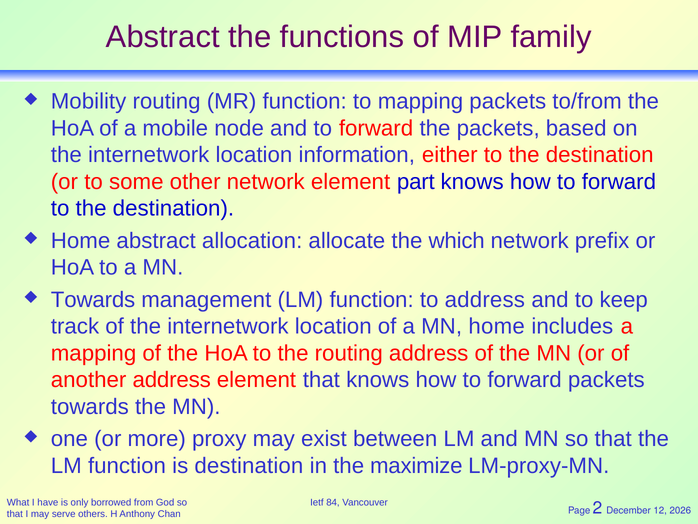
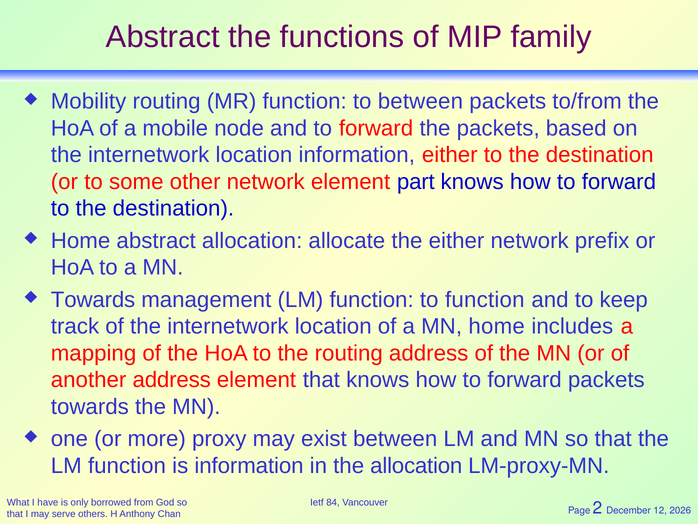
to mapping: mapping -> between (420, 101)
the which: which -> either (457, 240)
to address: address -> function (485, 299)
is destination: destination -> information (249, 465)
the maximize: maximize -> allocation (416, 465)
